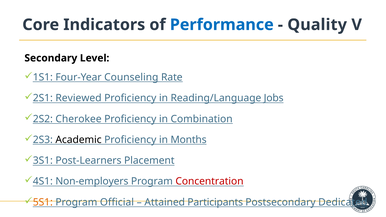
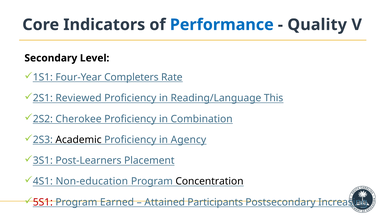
Counseling: Counseling -> Completers (131, 77)
Jobs: Jobs -> This (274, 98)
Months: Months -> Agency (188, 140)
Non-employers: Non-employers -> Non-education (92, 181)
Concentration colour: red -> black (209, 181)
5S1 colour: orange -> red (43, 202)
Official: Official -> Earned (117, 202)
Dedicated: Dedicated -> Increasing (343, 202)
